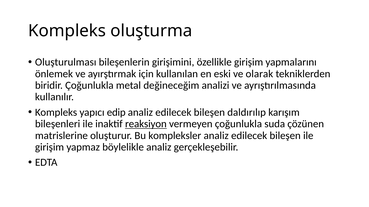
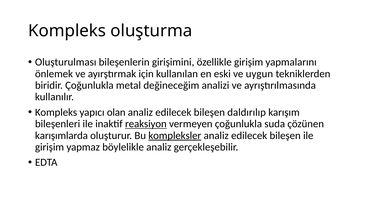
olarak: olarak -> uygun (259, 74)
edip: edip -> olan (116, 113)
matrislerine: matrislerine -> karışımlarda (61, 136)
kompleksler underline: none -> present (175, 136)
